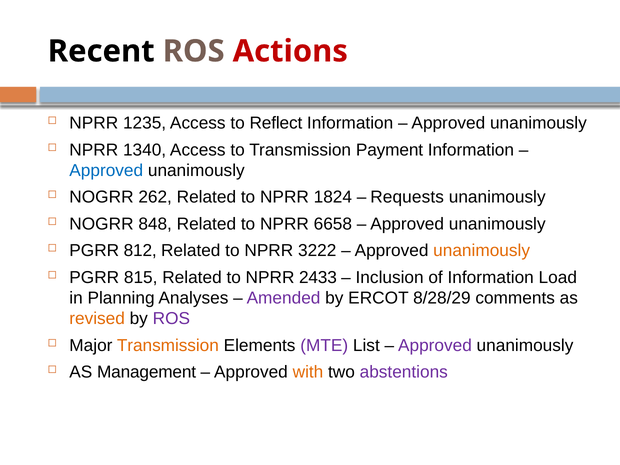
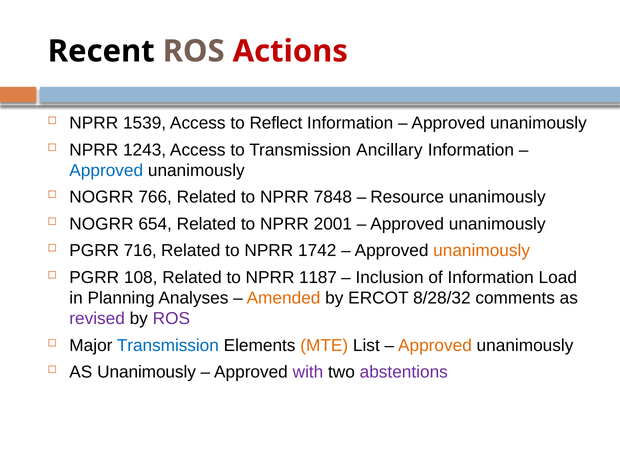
1235: 1235 -> 1539 (145, 123)
1340: 1340 -> 1243 (145, 150)
Payment: Payment -> Ancillary (389, 150)
262: 262 -> 766 (155, 197)
1824: 1824 -> 7848 (333, 197)
Requests: Requests -> Resource (407, 197)
848: 848 -> 654 (155, 224)
6658: 6658 -> 2001 (333, 224)
812: 812 -> 716 (140, 251)
3222: 3222 -> 1742 (317, 251)
815: 815 -> 108 (141, 277)
2433: 2433 -> 1187 (318, 277)
Amended colour: purple -> orange (284, 298)
8/28/29: 8/28/29 -> 8/28/32 (442, 298)
revised colour: orange -> purple (97, 319)
Transmission colour: orange -> blue (168, 345)
MTE colour: purple -> orange (324, 345)
Approved colour: purple -> orange (435, 345)
AS Management: Management -> Unanimously (147, 372)
with colour: orange -> purple (308, 372)
